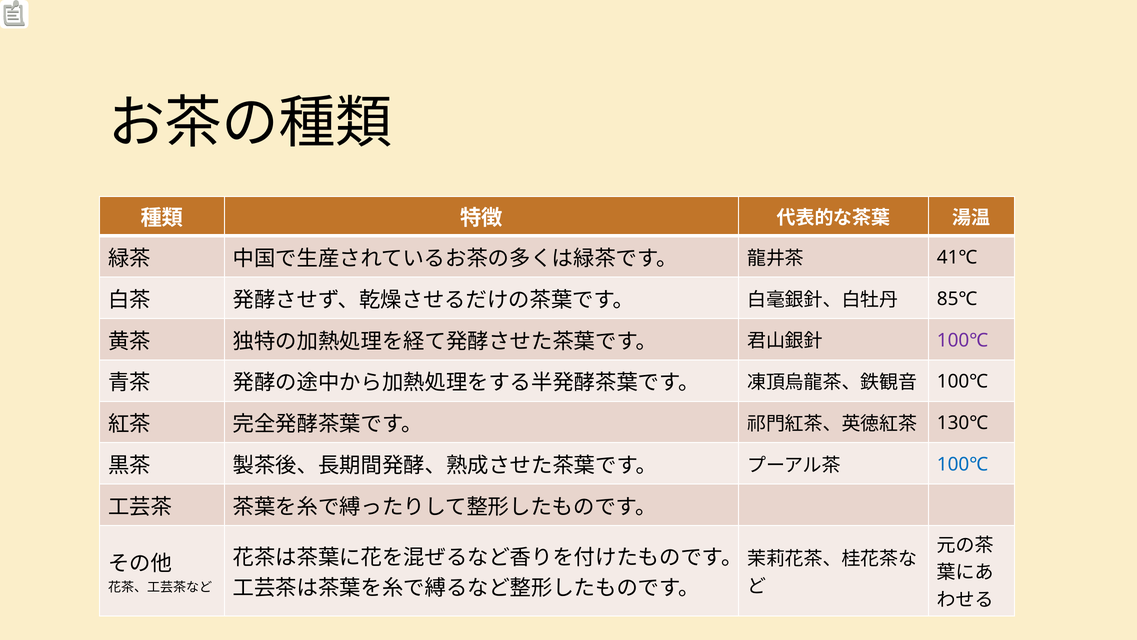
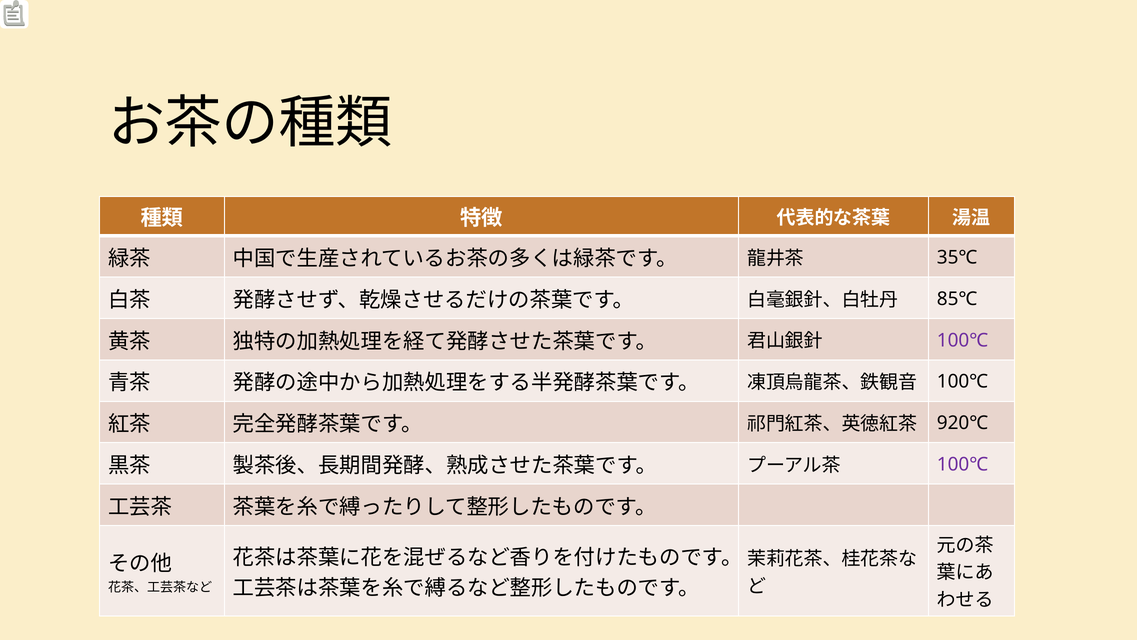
41℃: 41℃ -> 35℃ (957, 257)
130℃: 130℃ -> 920℃ (962, 423)
100℃ colour: blue -> purple (962, 464)
